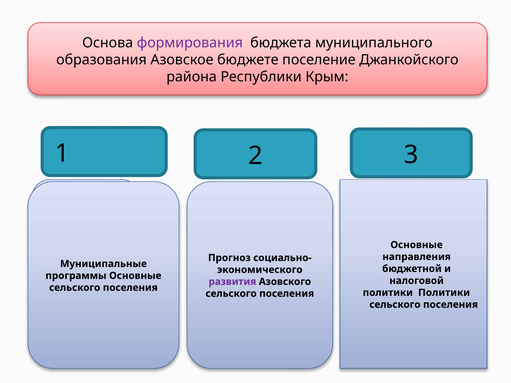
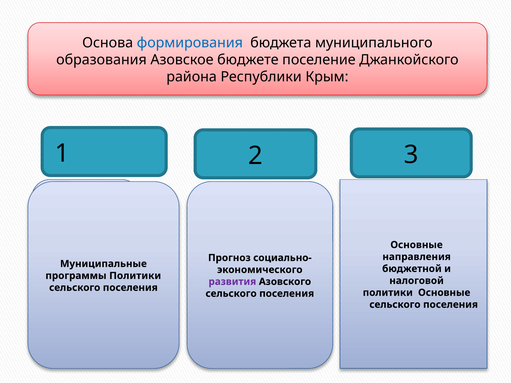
формирования colour: purple -> blue (190, 43)
Основные: Основные -> Политики (135, 276)
политики Политики: Политики -> Основные (444, 293)
